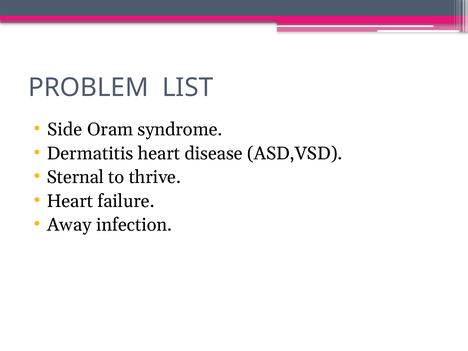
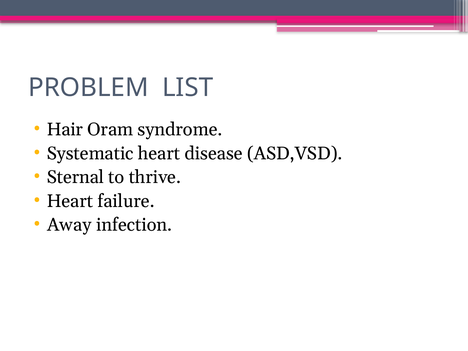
Side: Side -> Hair (65, 130)
Dermatitis: Dermatitis -> Systematic (90, 153)
